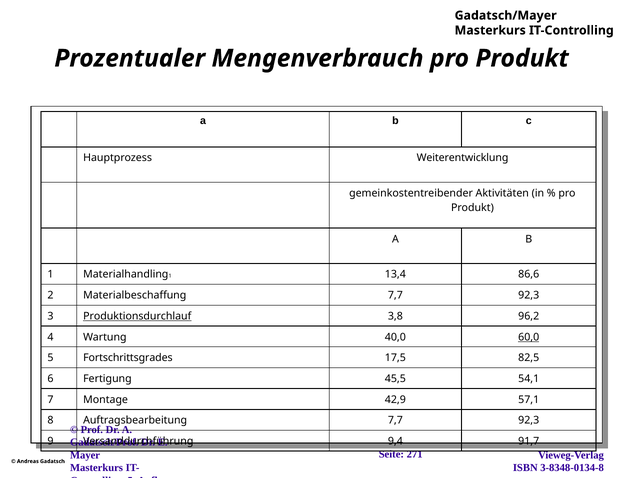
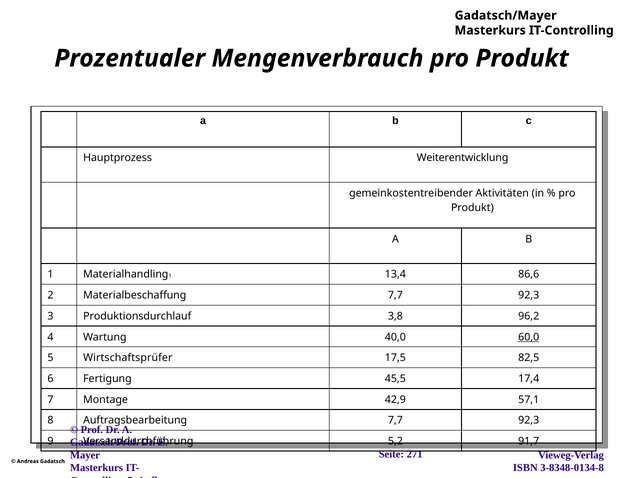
Produktionsdurchlauf underline: present -> none (137, 316)
Fortschrittsgrades: Fortschrittsgrades -> Wirtschaftsprüfer (128, 358)
54,1: 54,1 -> 17,4 (529, 379)
9,4: 9,4 -> 5,2 (395, 441)
